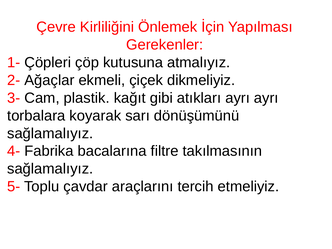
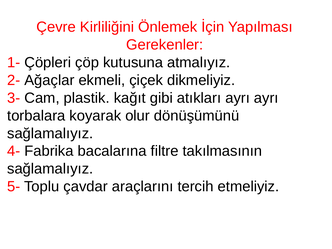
sarı: sarı -> olur (138, 116)
